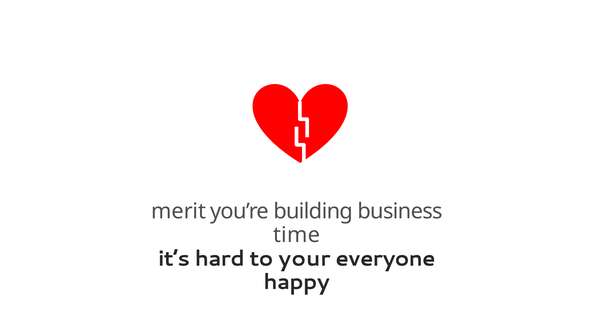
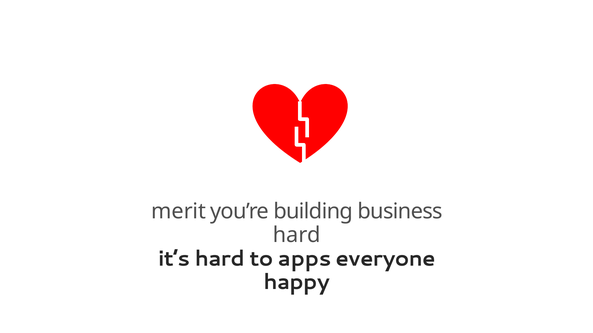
time: time -> hard (297, 235)
your: your -> apps (305, 259)
